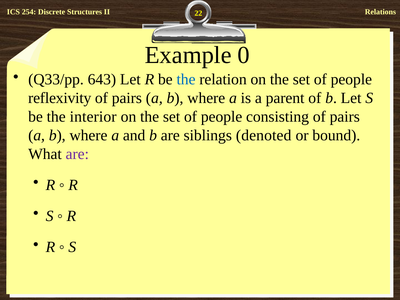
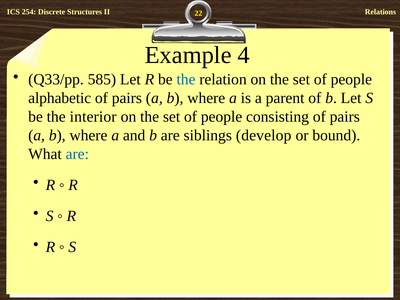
0: 0 -> 4 (244, 55)
643: 643 -> 585 (102, 79)
reflexivity: reflexivity -> alphabetic (60, 98)
denoted: denoted -> develop (264, 135)
are colour: purple -> blue (77, 154)
